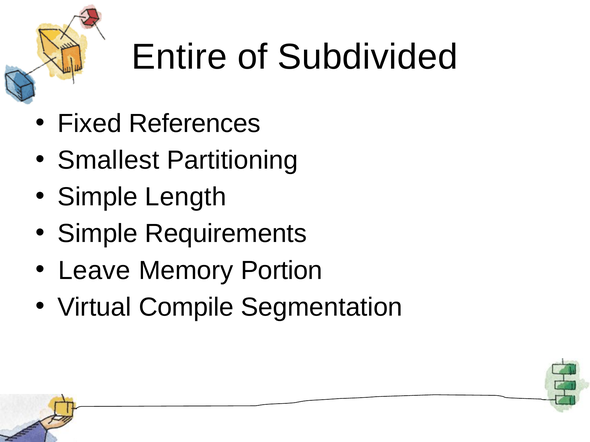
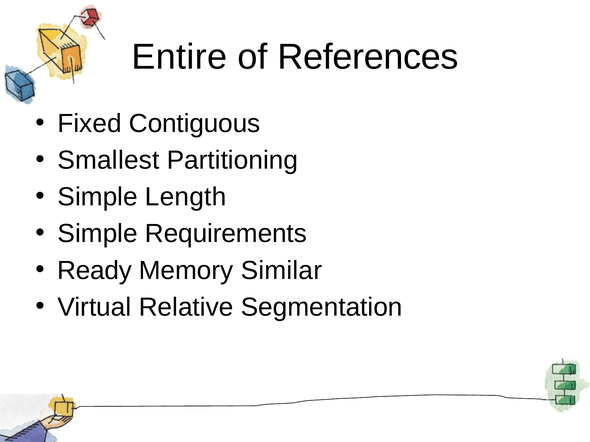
Subdivided: Subdivided -> References (368, 57)
References: References -> Contiguous (195, 124)
Leave: Leave -> Ready (95, 271)
Portion: Portion -> Similar (281, 271)
Compile: Compile -> Relative (186, 307)
